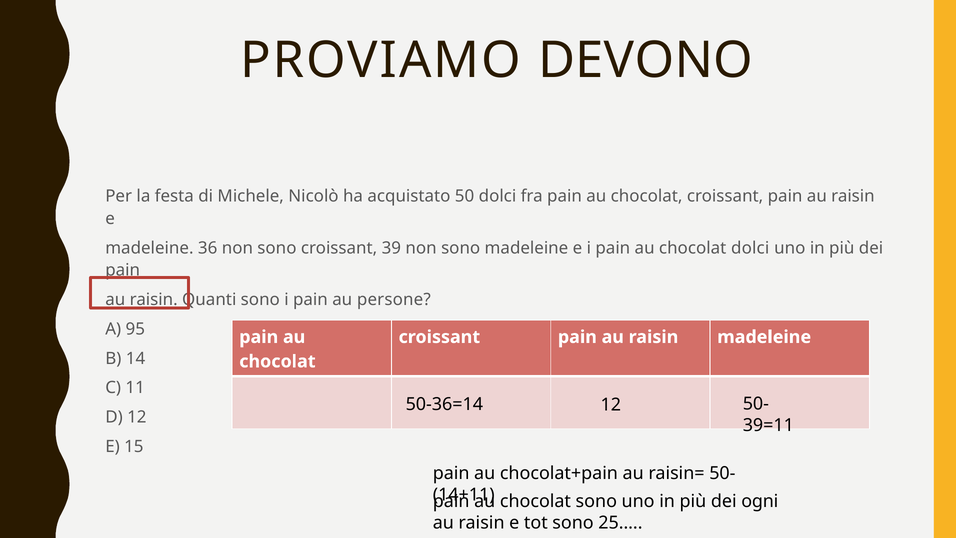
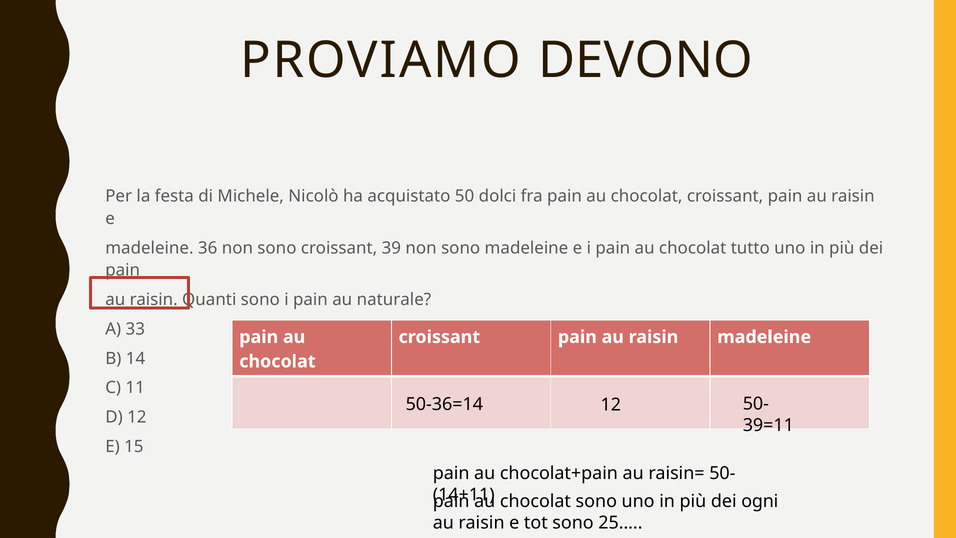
chocolat dolci: dolci -> tutto (750, 248)
persone: persone -> naturale (394, 300)
95: 95 -> 33 (135, 329)
